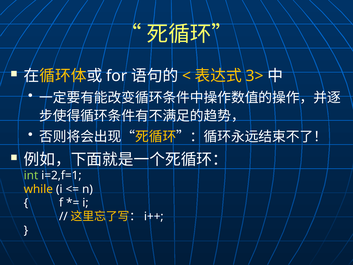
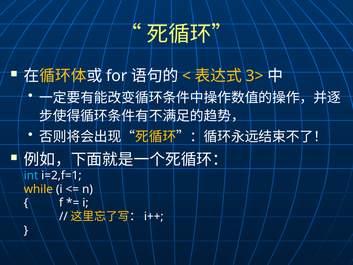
int colour: light green -> light blue (31, 175)
